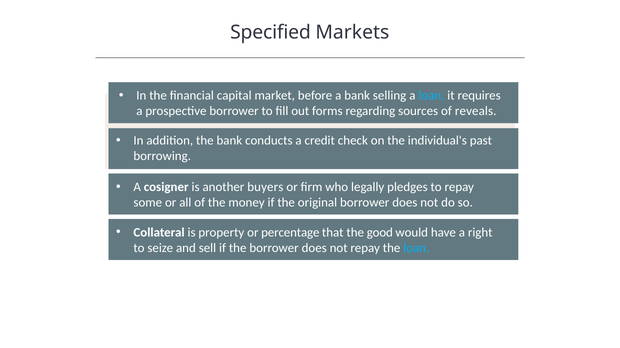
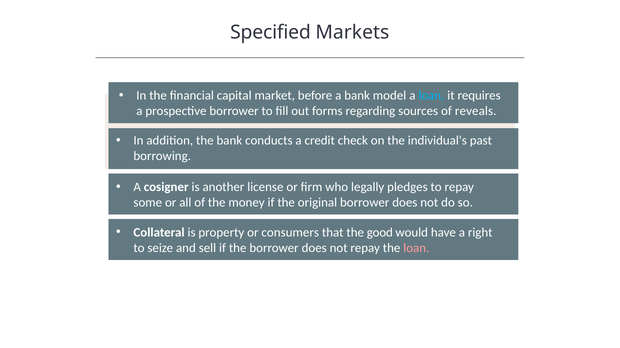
selling: selling -> model (390, 96)
buyers: buyers -> license (265, 187)
percentage: percentage -> consumers (290, 233)
loan colour: light blue -> pink (416, 248)
